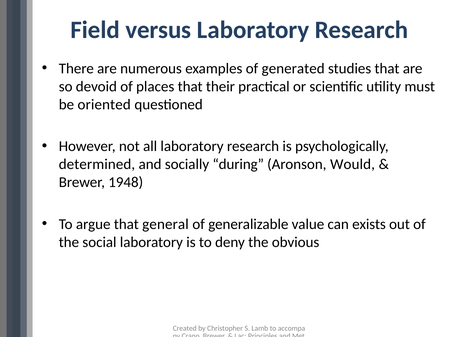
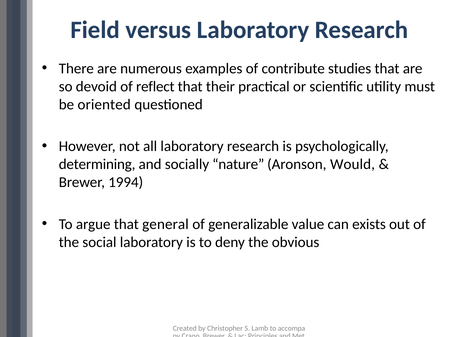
generated: generated -> contribute (293, 68)
places: places -> reflect (155, 86)
determined: determined -> determining (97, 164)
during: during -> nature (238, 164)
1948: 1948 -> 1994 (126, 182)
